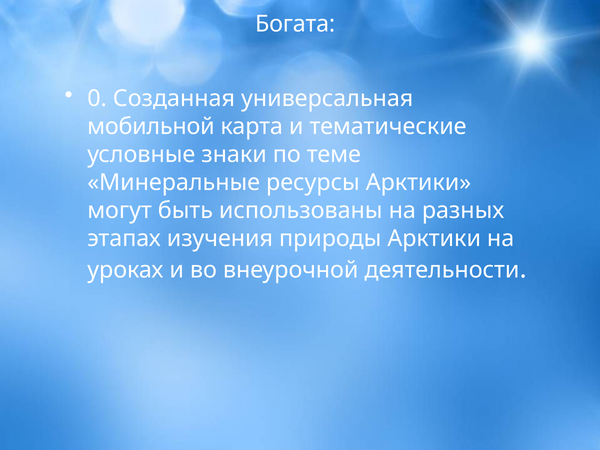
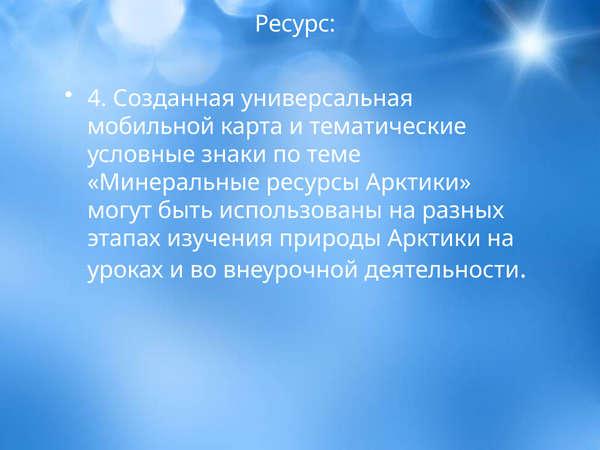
Богата: Богата -> Ресурс (295, 24)
0: 0 -> 4 (97, 99)
